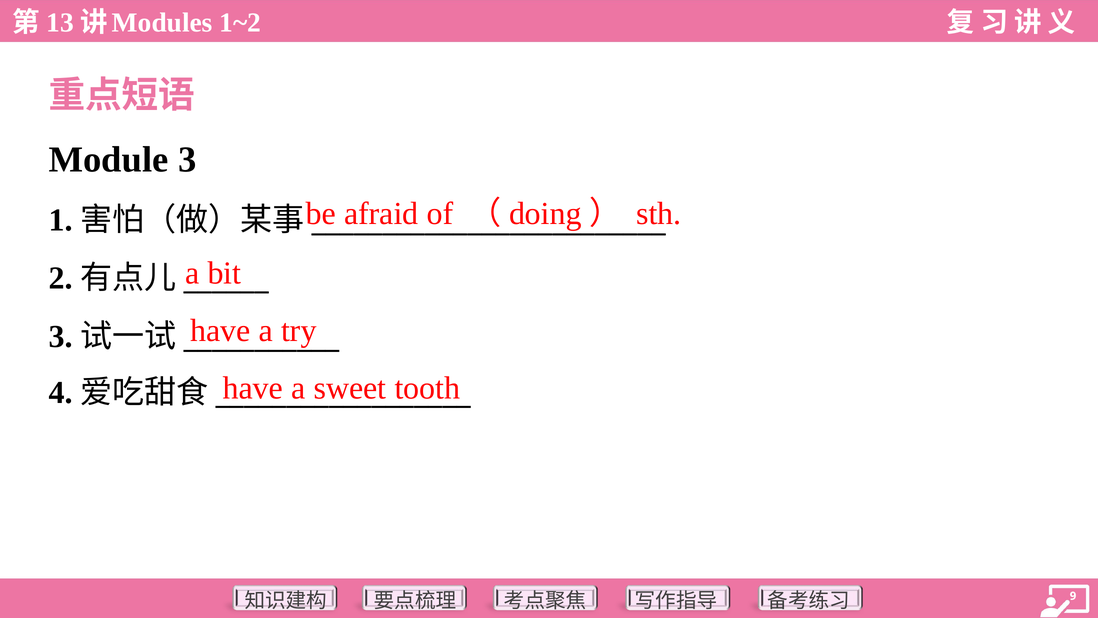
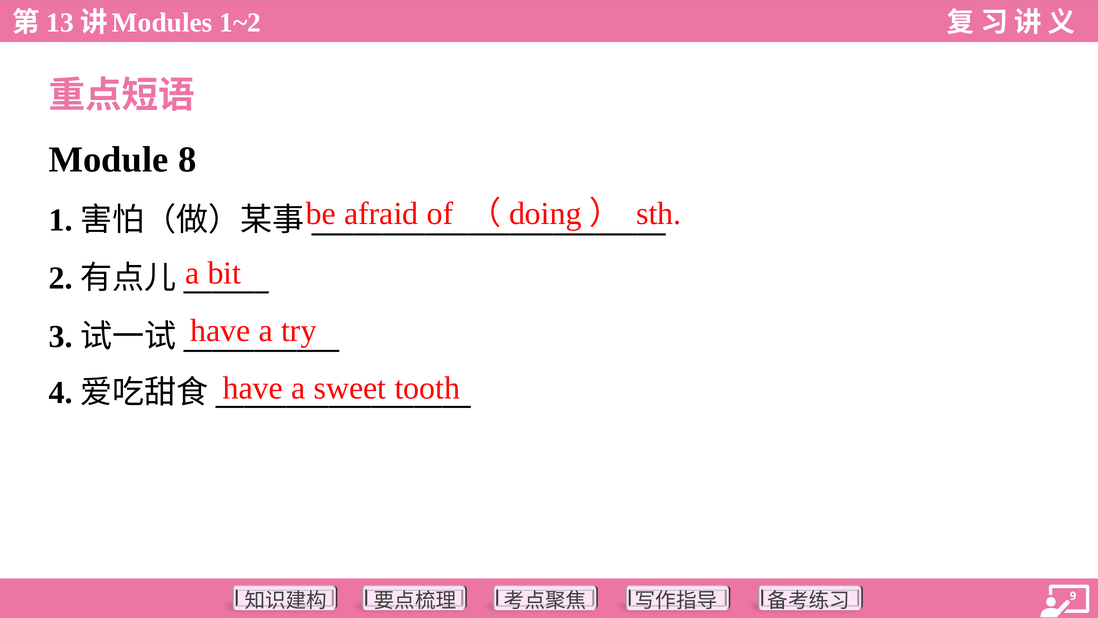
Module 3: 3 -> 8 (187, 159)
